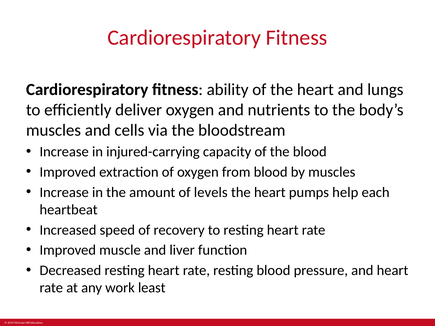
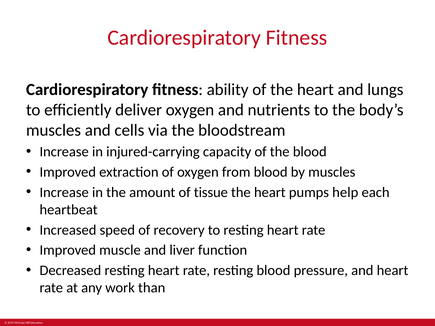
levels: levels -> tissue (211, 192)
least: least -> than (152, 288)
